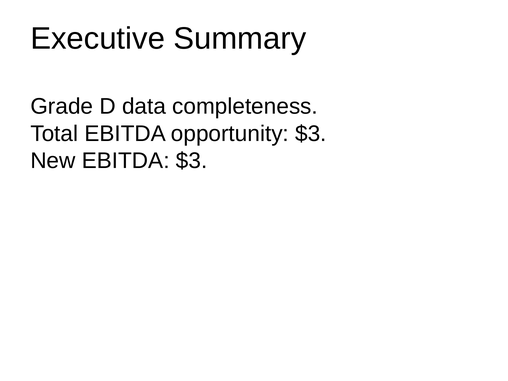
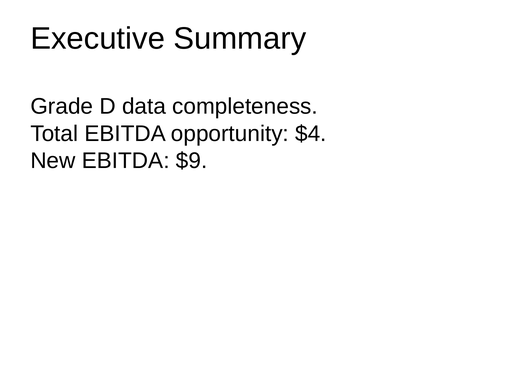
opportunity $3: $3 -> $4 (311, 134)
EBITDA $3: $3 -> $9 (192, 161)
